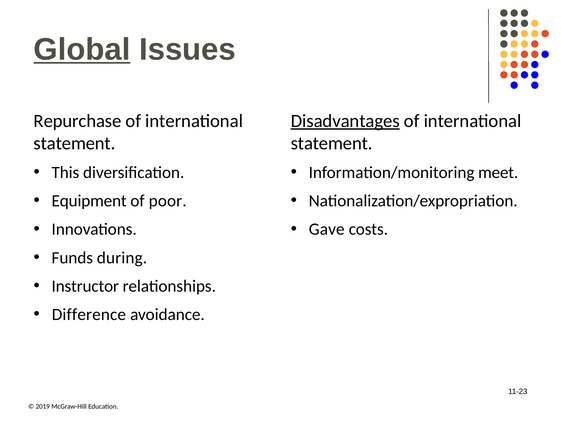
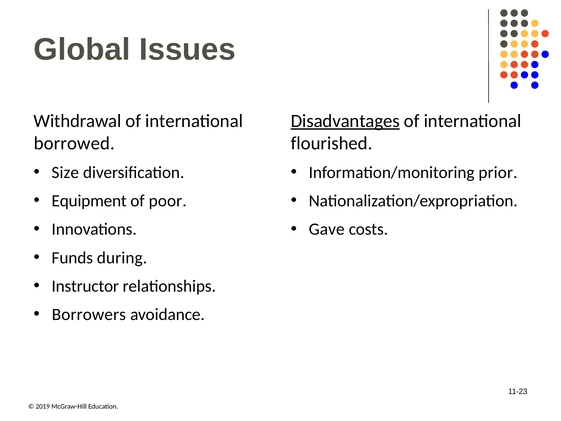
Global underline: present -> none (82, 49)
Repurchase: Repurchase -> Withdrawal (78, 121)
statement: statement -> borrowed (74, 143)
statement: statement -> flourished (332, 143)
This: This -> Size (65, 172)
meet: meet -> prior (498, 172)
Difference: Difference -> Borrowers (89, 314)
